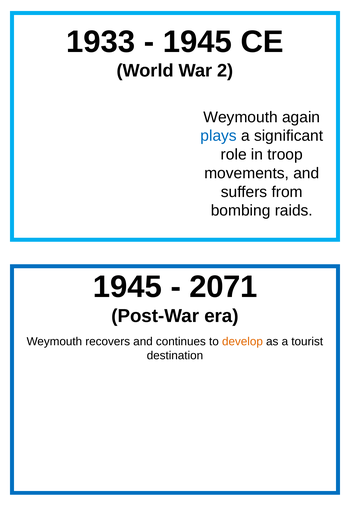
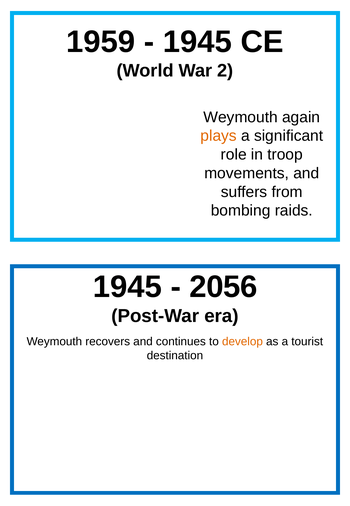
1933: 1933 -> 1959 (101, 42)
plays colour: blue -> orange (219, 136)
2071: 2071 -> 2056 (223, 287)
